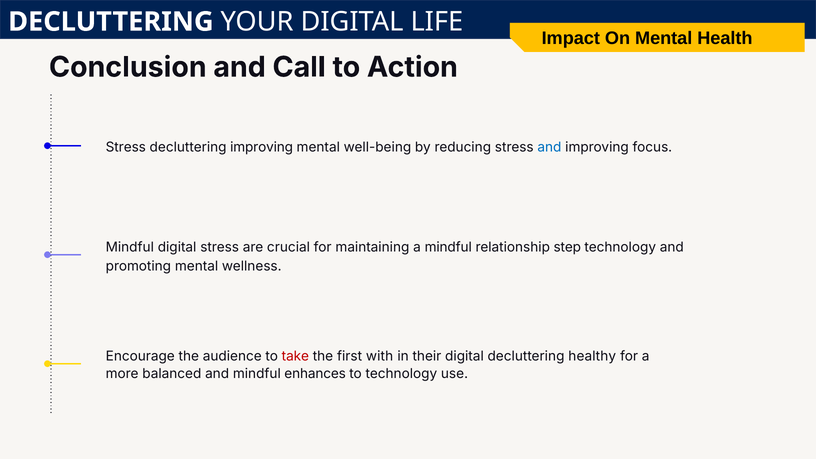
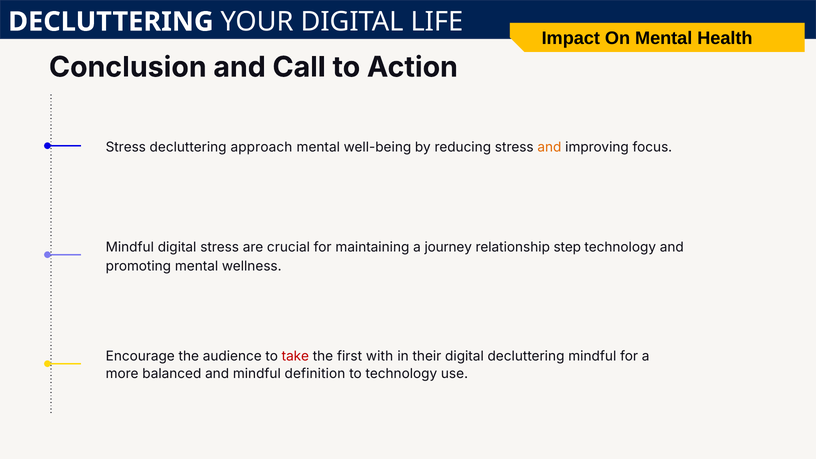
decluttering improving: improving -> approach (261, 147)
and colour: blue -> orange (549, 147)
a mindful: mindful -> journey (448, 247)
decluttering healthy: healthy -> mindful (592, 356)
enhances: enhances -> definition (315, 374)
